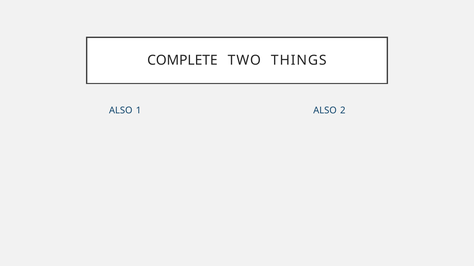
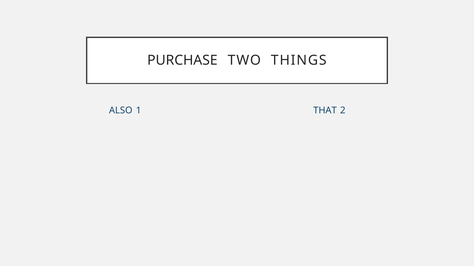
COMPLETE: COMPLETE -> PURCHASE (182, 61)
1 ALSO: ALSO -> THAT (325, 111)
